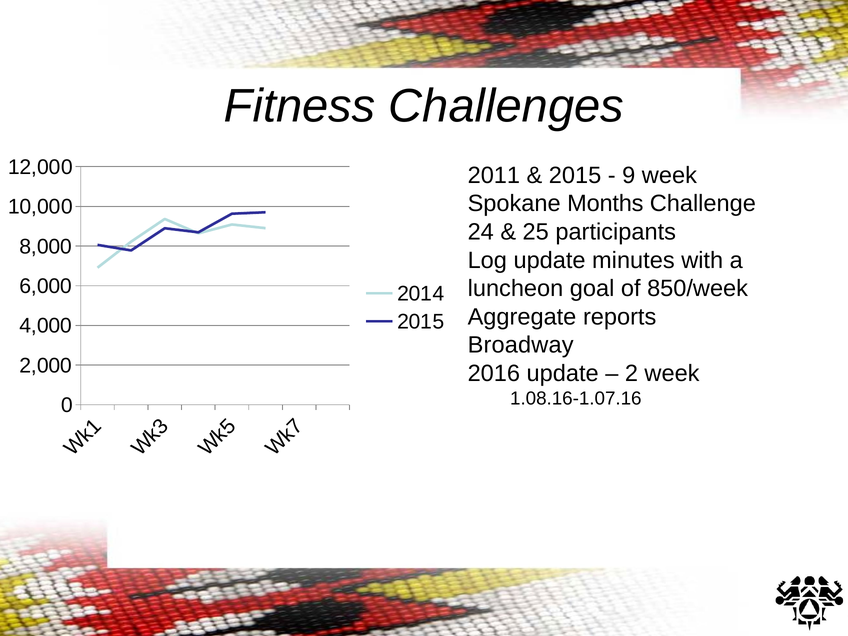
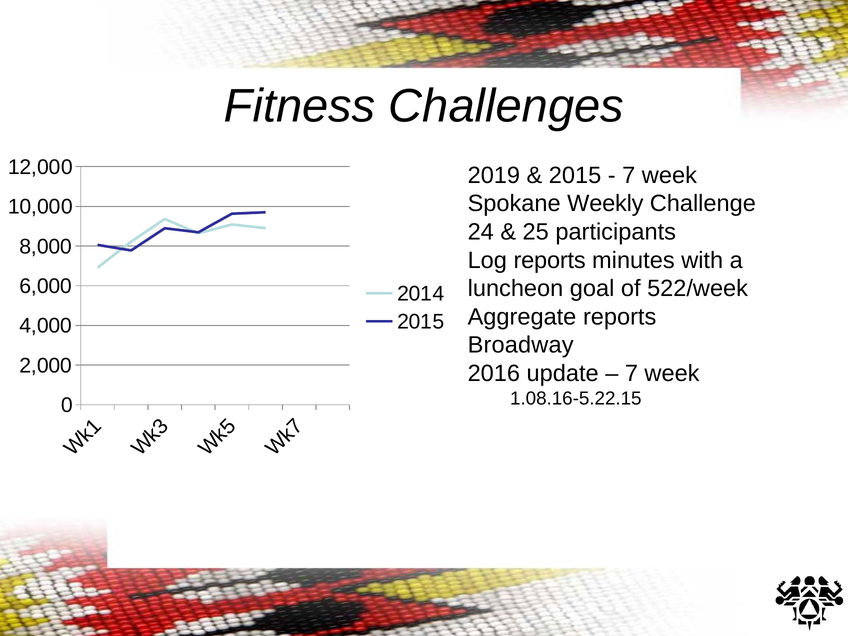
2011: 2011 -> 2019 (494, 175)
9: 9 -> 7 (629, 175)
Months: Months -> Weekly (605, 204)
Log update: update -> reports (550, 260)
850/week: 850/week -> 522/week (698, 289)
2: 2 -> 7 (631, 373)
1.08.16-1.07.16: 1.08.16-1.07.16 -> 1.08.16-5.22.15 (576, 398)
